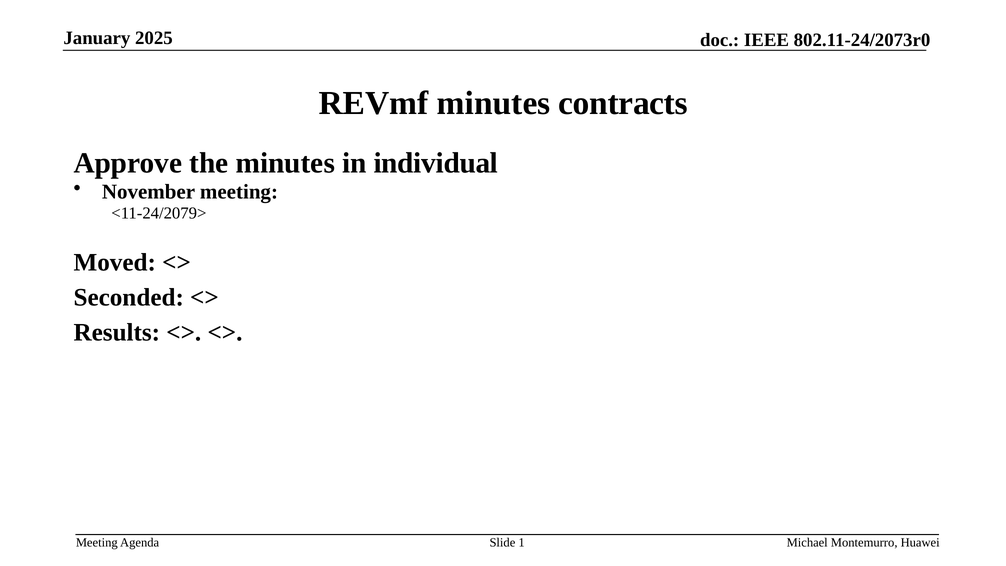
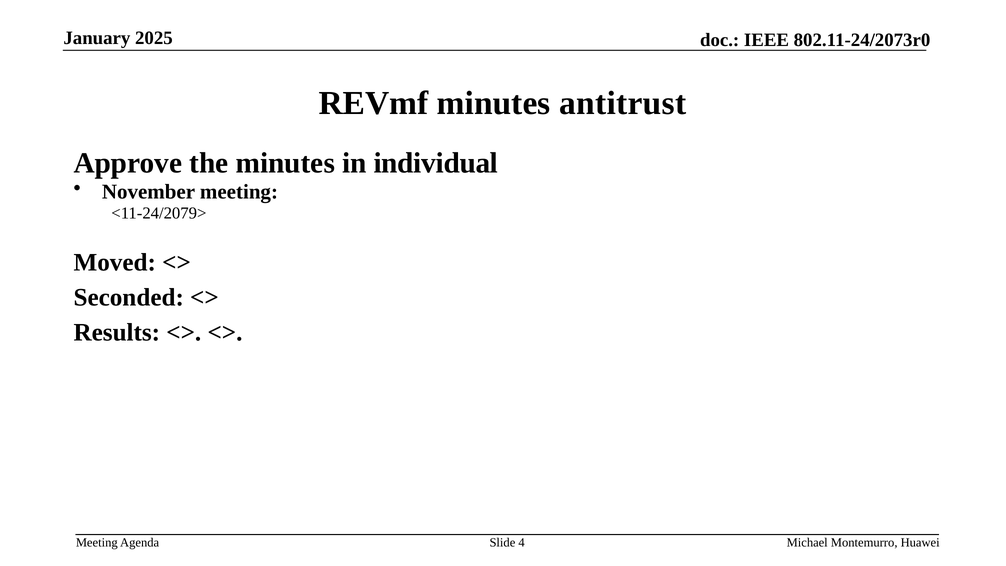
contracts: contracts -> antitrust (623, 103)
1: 1 -> 4 (522, 543)
